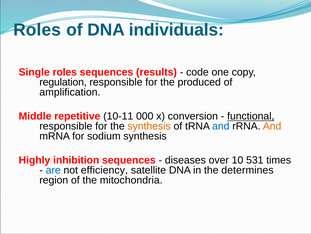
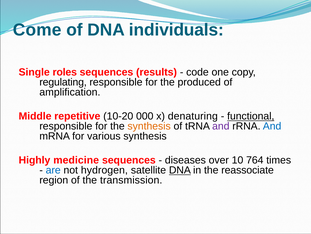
Roles: Roles -> Come (37, 30)
regulation: regulation -> regulating (63, 82)
10-11: 10-11 -> 10-20 (118, 116)
conversion: conversion -> denaturing (193, 116)
and colour: blue -> purple (221, 126)
And colour: orange -> blue (272, 126)
sodium: sodium -> various (104, 136)
inhibition: inhibition -> medicine (76, 160)
531: 531 -> 764 (255, 160)
efficiency: efficiency -> hydrogen (104, 170)
DNA underline: none -> present (180, 170)
determines: determines -> reassociate (248, 170)
mitochondria: mitochondria -> transmission (131, 180)
